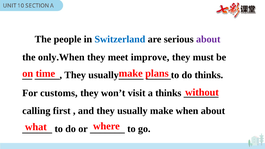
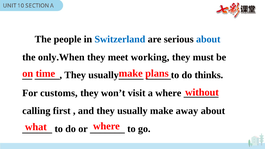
about colour: purple -> blue (208, 39)
improve: improve -> working (150, 57)
a thinks: thinks -> where (168, 93)
when: when -> away (187, 111)
